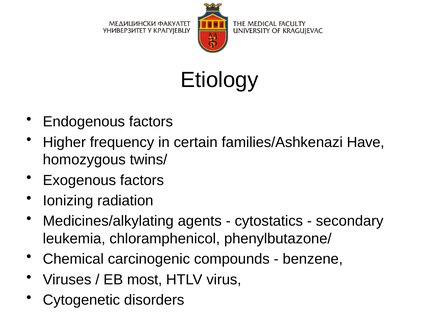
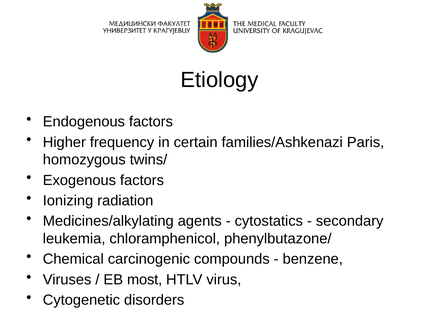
Have: Have -> Paris (366, 142)
